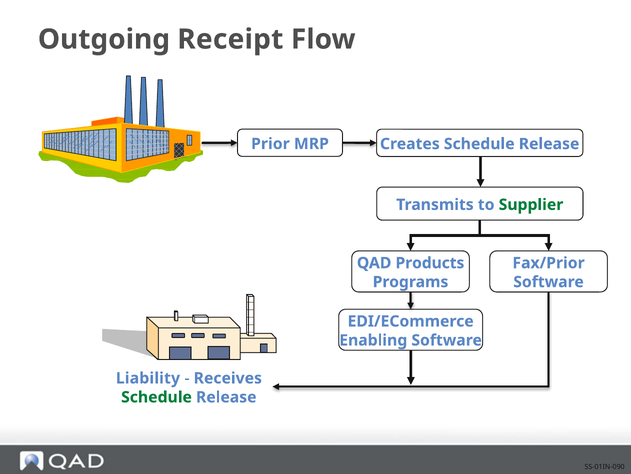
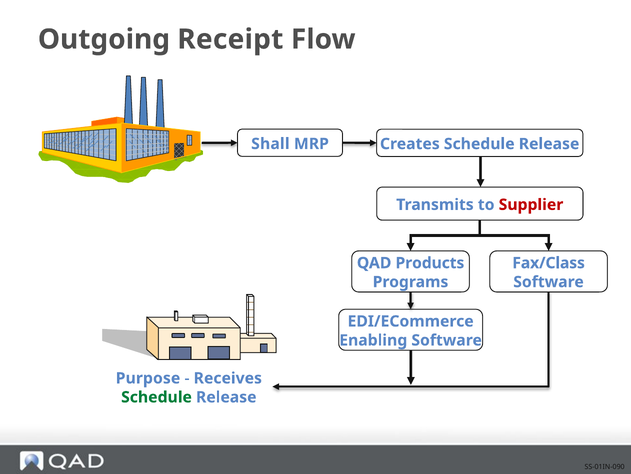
Prior: Prior -> Shall (270, 144)
Supplier colour: green -> red (531, 204)
Fax/Prior: Fax/Prior -> Fax/Class (549, 263)
Liability: Liability -> Purpose (148, 378)
